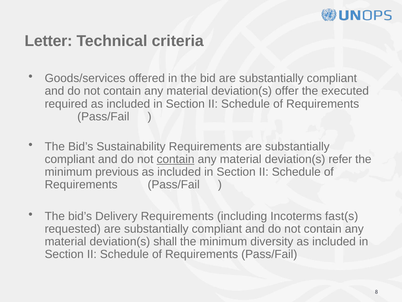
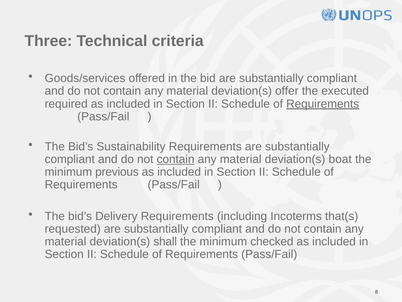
Letter: Letter -> Three (48, 41)
Requirements underline: none -> present (323, 104)
refer: refer -> boat (340, 159)
fast(s: fast(s -> that(s (342, 216)
diversity: diversity -> checked (272, 241)
